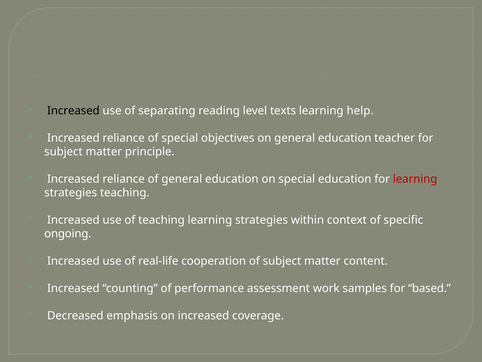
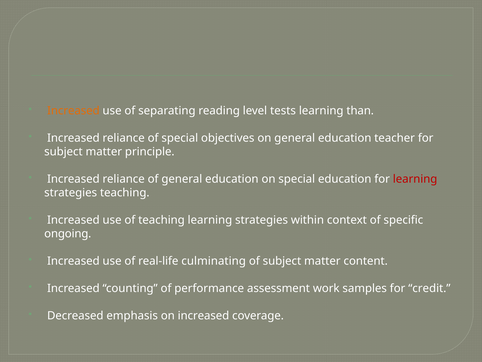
Increased colour: black -> orange (73, 110)
texts: texts -> tests (283, 110)
help: help -> than (360, 110)
cooperation: cooperation -> culminating (214, 261)
based: based -> credit (429, 288)
